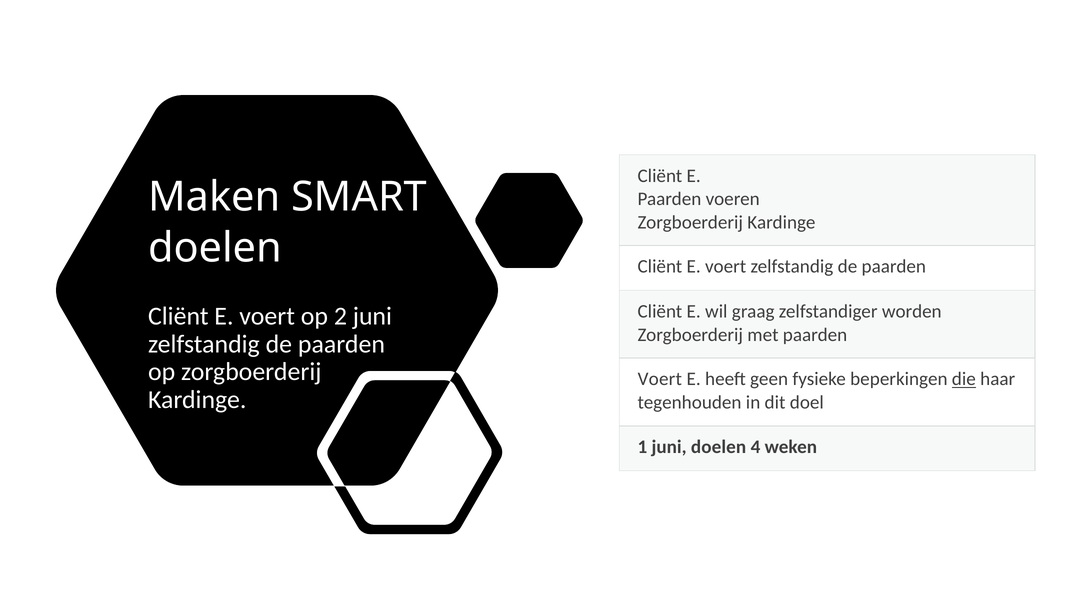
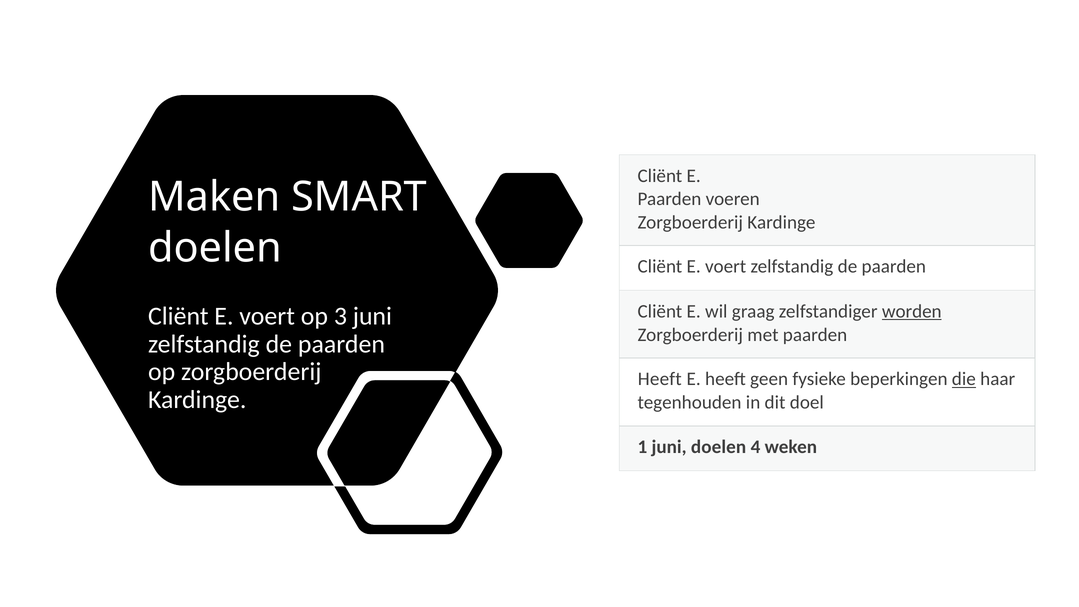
worden underline: none -> present (912, 311)
2: 2 -> 3 (340, 316)
Voert: Voert -> Heeft (660, 379)
